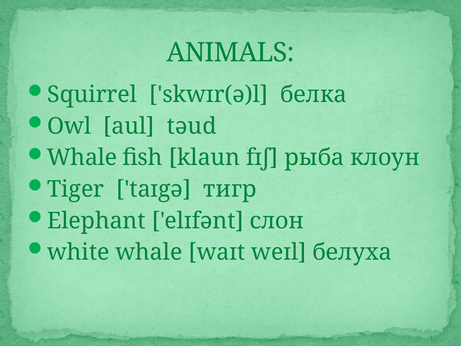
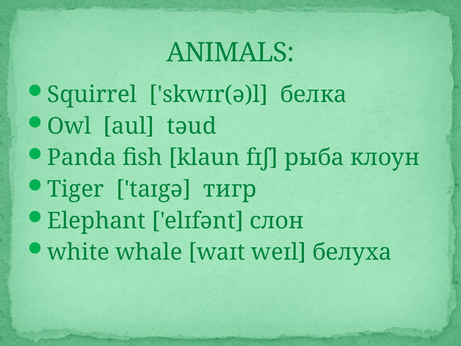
Whale: Whale -> Panda (82, 158)
